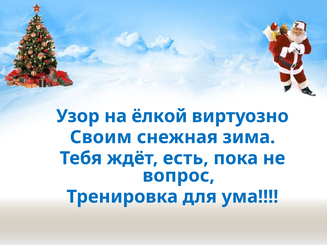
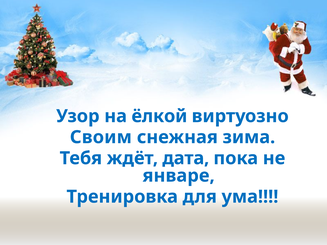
есть: есть -> дата (186, 158)
вопрос: вопрос -> январе (179, 176)
